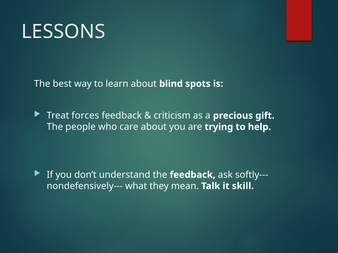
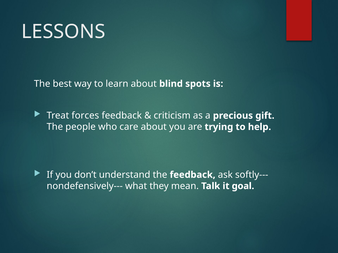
skill: skill -> goal (243, 186)
